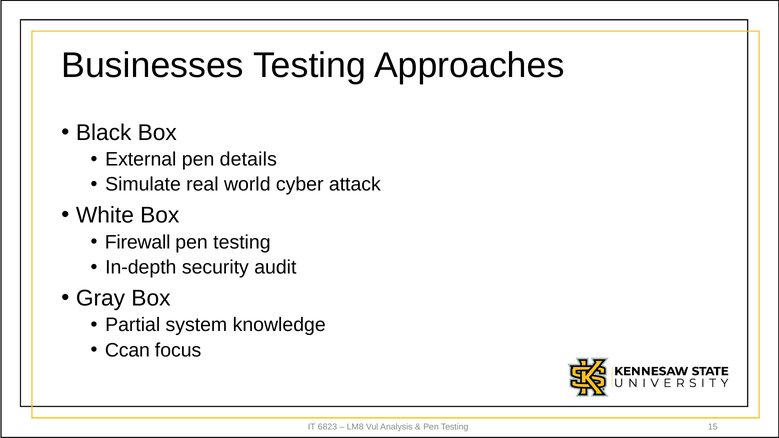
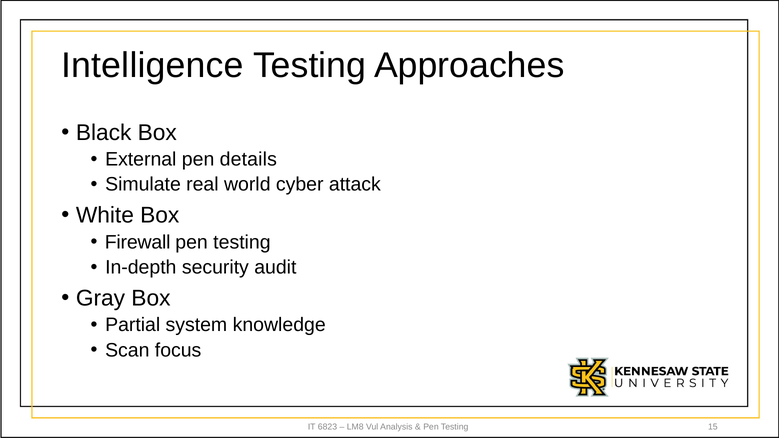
Businesses: Businesses -> Intelligence (152, 65)
Ccan: Ccan -> Scan (127, 350)
